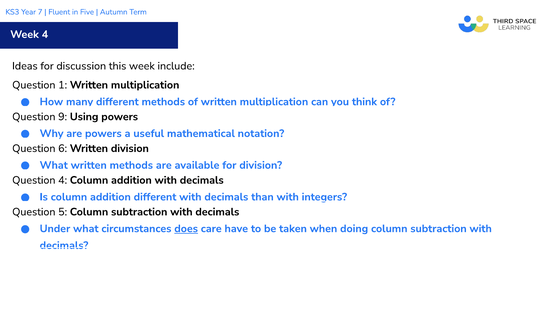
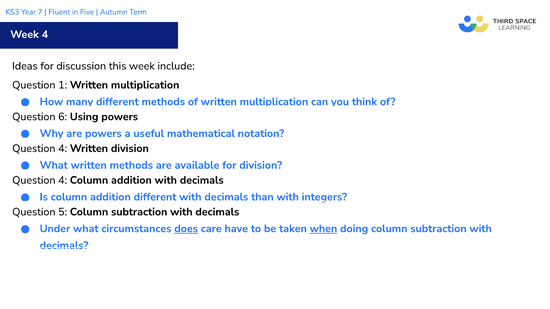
9: 9 -> 6 (63, 117)
6: 6 -> 4 (63, 149)
when underline: none -> present (323, 229)
